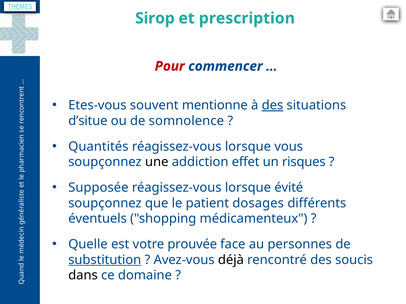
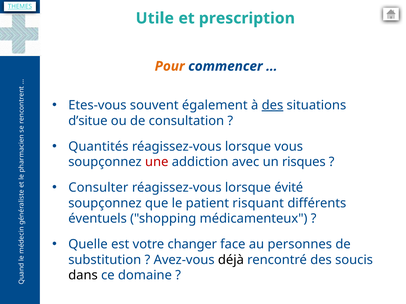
Sirop: Sirop -> Utile (155, 18)
Pour colour: red -> orange (170, 66)
mentionne: mentionne -> également (215, 105)
somnolence: somnolence -> consultation (186, 121)
une colour: black -> red (157, 162)
effet: effet -> avec (246, 162)
Supposée: Supposée -> Consulter (98, 188)
dosages: dosages -> risquant (258, 203)
prouvée: prouvée -> changer (192, 245)
substitution underline: present -> none (105, 260)
